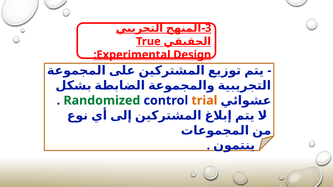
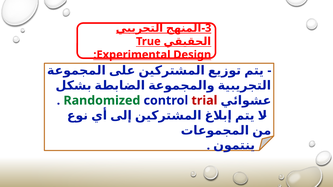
trial colour: orange -> red (204, 101)
